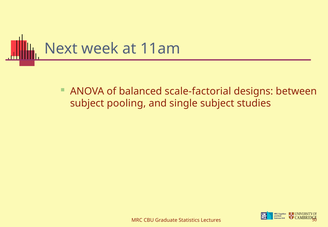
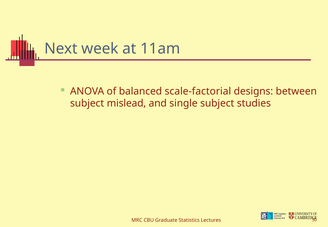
pooling: pooling -> mislead (126, 103)
